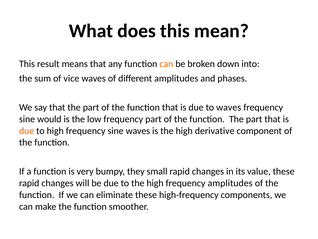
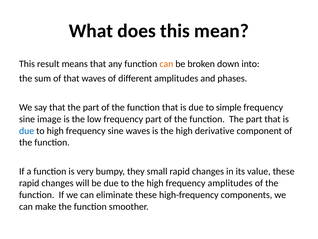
of vice: vice -> that (71, 78)
to waves: waves -> simple (229, 107)
would: would -> image (49, 119)
due colour: orange -> blue (27, 131)
